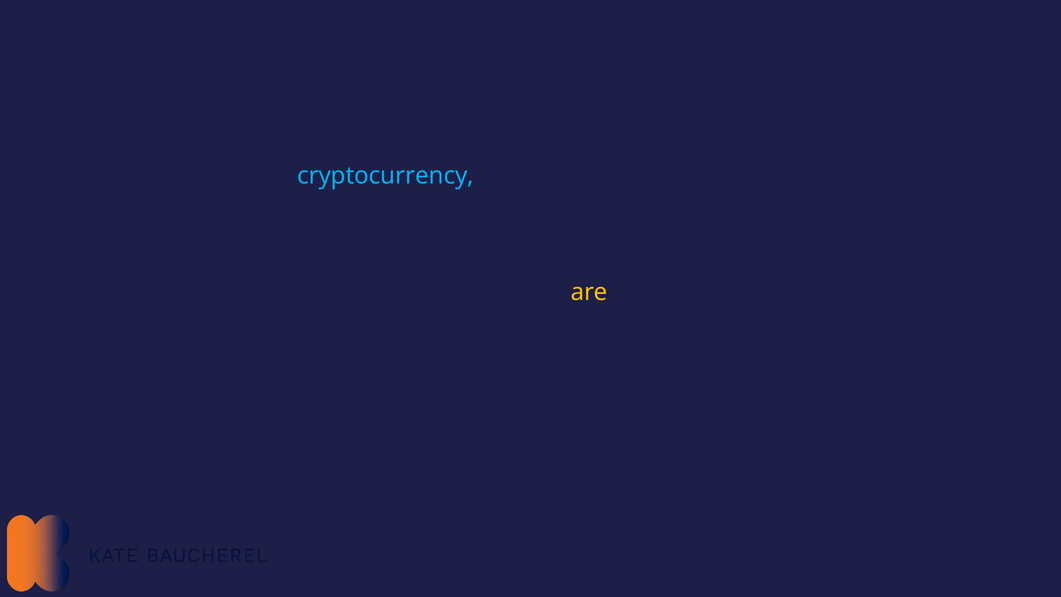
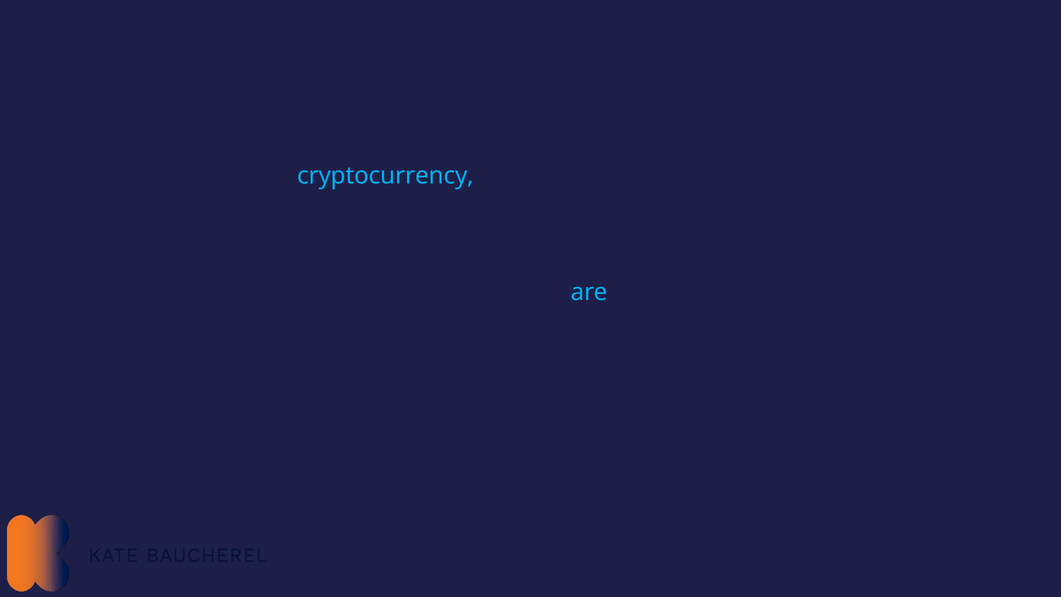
are colour: yellow -> light blue (589, 292)
